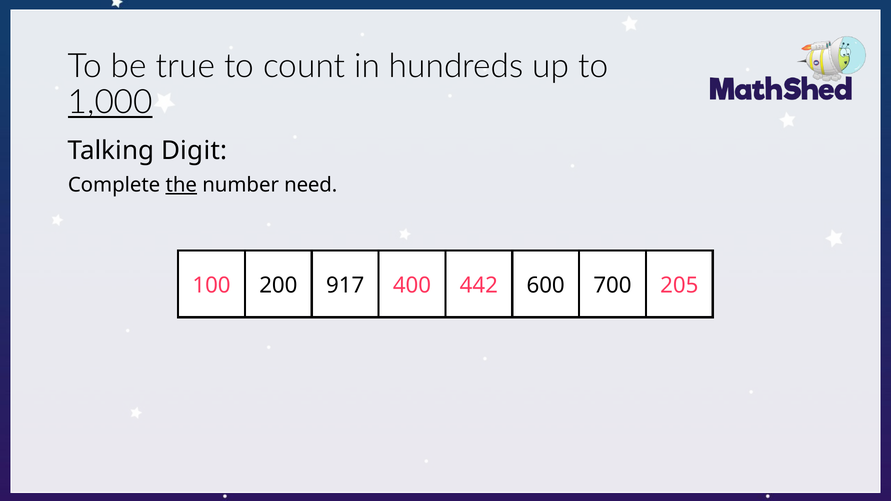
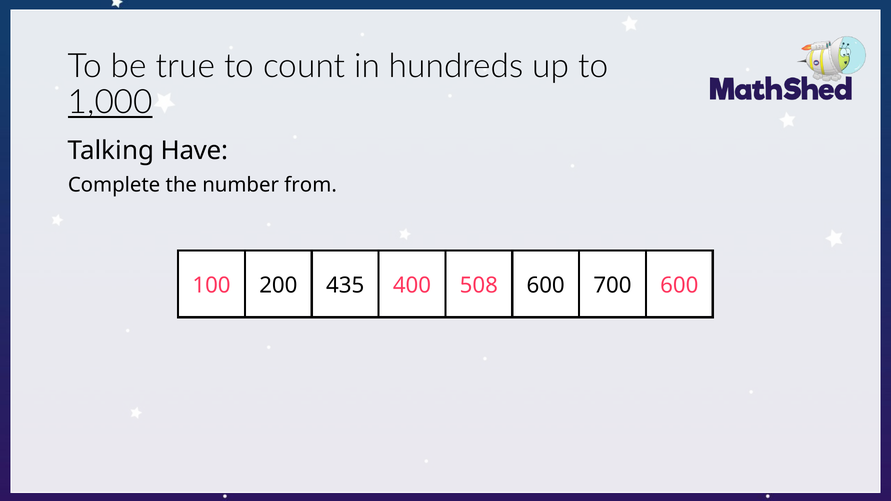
Digit: Digit -> Have (194, 151)
the underline: present -> none (181, 185)
need: need -> from (311, 185)
917: 917 -> 435 (345, 286)
442: 442 -> 508 (479, 286)
700 205: 205 -> 600 (679, 286)
